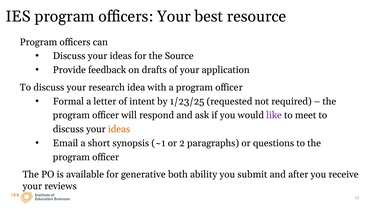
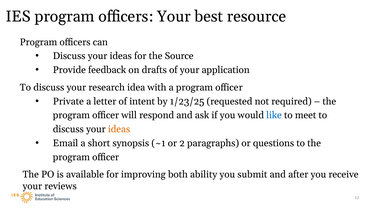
Formal: Formal -> Private (68, 101)
like colour: purple -> blue (274, 115)
generative: generative -> improving (143, 175)
